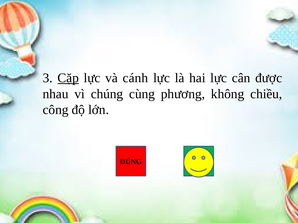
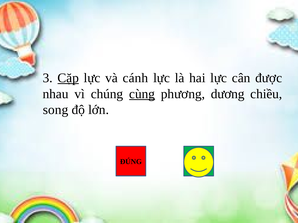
cùng underline: none -> present (142, 94)
không: không -> dương (228, 94)
công: công -> song (56, 110)
